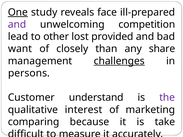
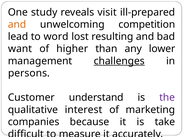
One underline: present -> none (18, 12)
face: face -> visit (107, 12)
and colour: purple -> orange (17, 24)
other: other -> word (56, 37)
provided: provided -> resulting (112, 37)
closely: closely -> higher (72, 49)
share: share -> lower (162, 49)
comparing: comparing -> companies (34, 122)
